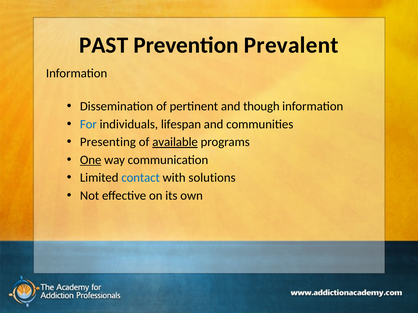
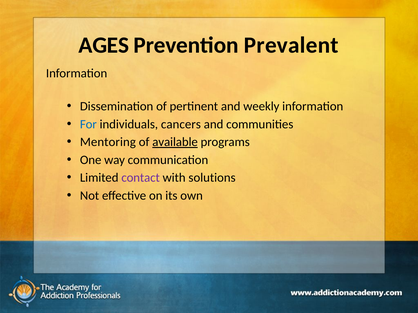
PAST: PAST -> AGES (104, 45)
though: though -> weekly (261, 107)
lifespan: lifespan -> cancers (181, 124)
Presenting: Presenting -> Mentoring (108, 142)
One underline: present -> none (91, 160)
contact colour: blue -> purple (141, 178)
